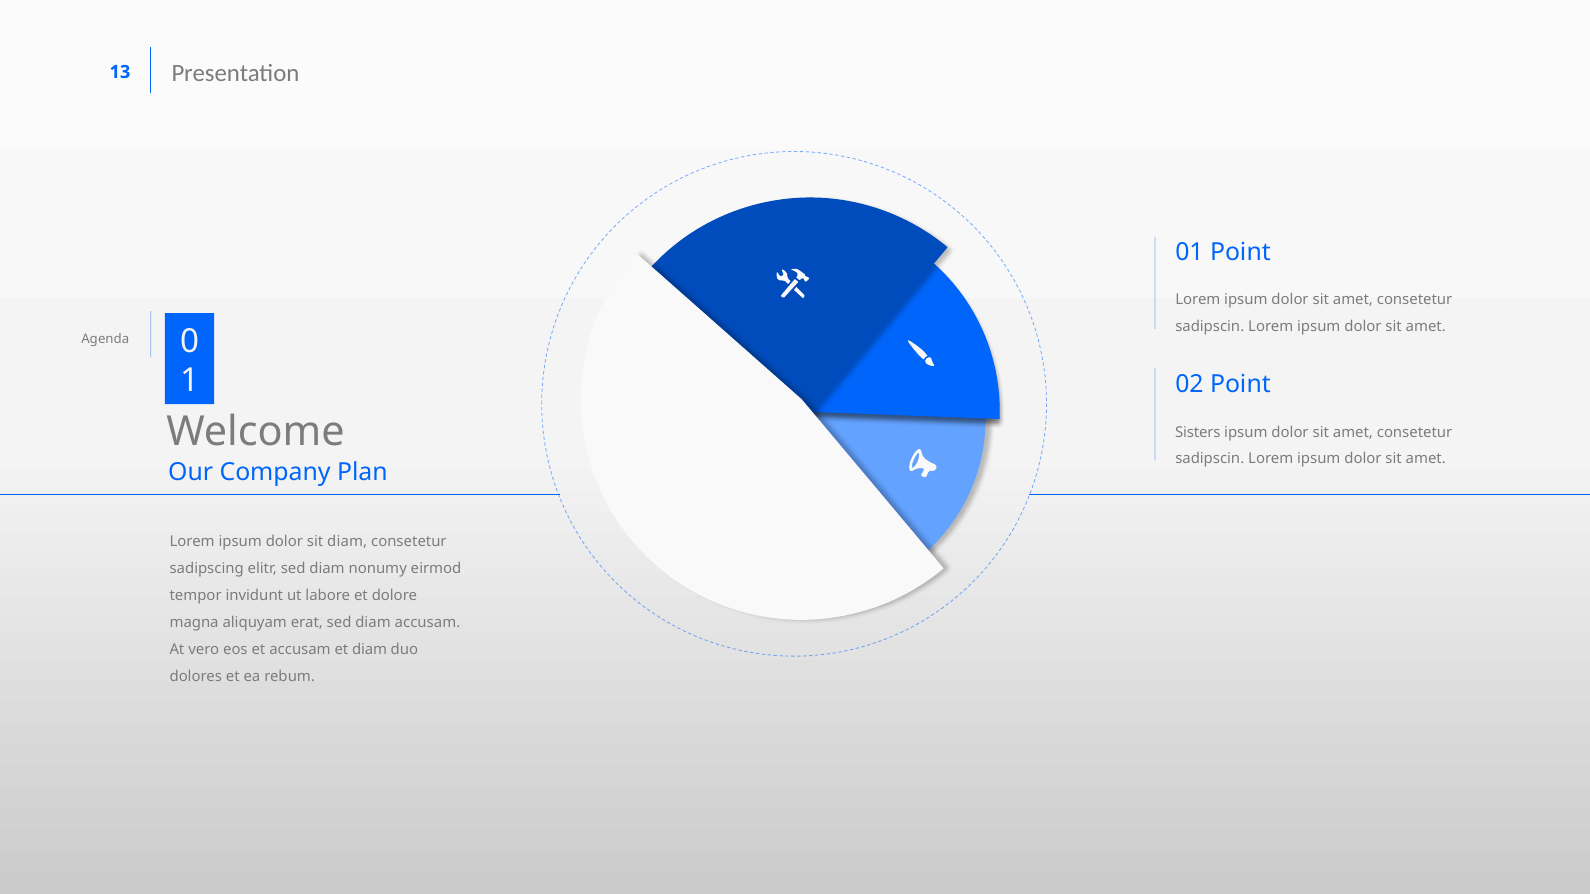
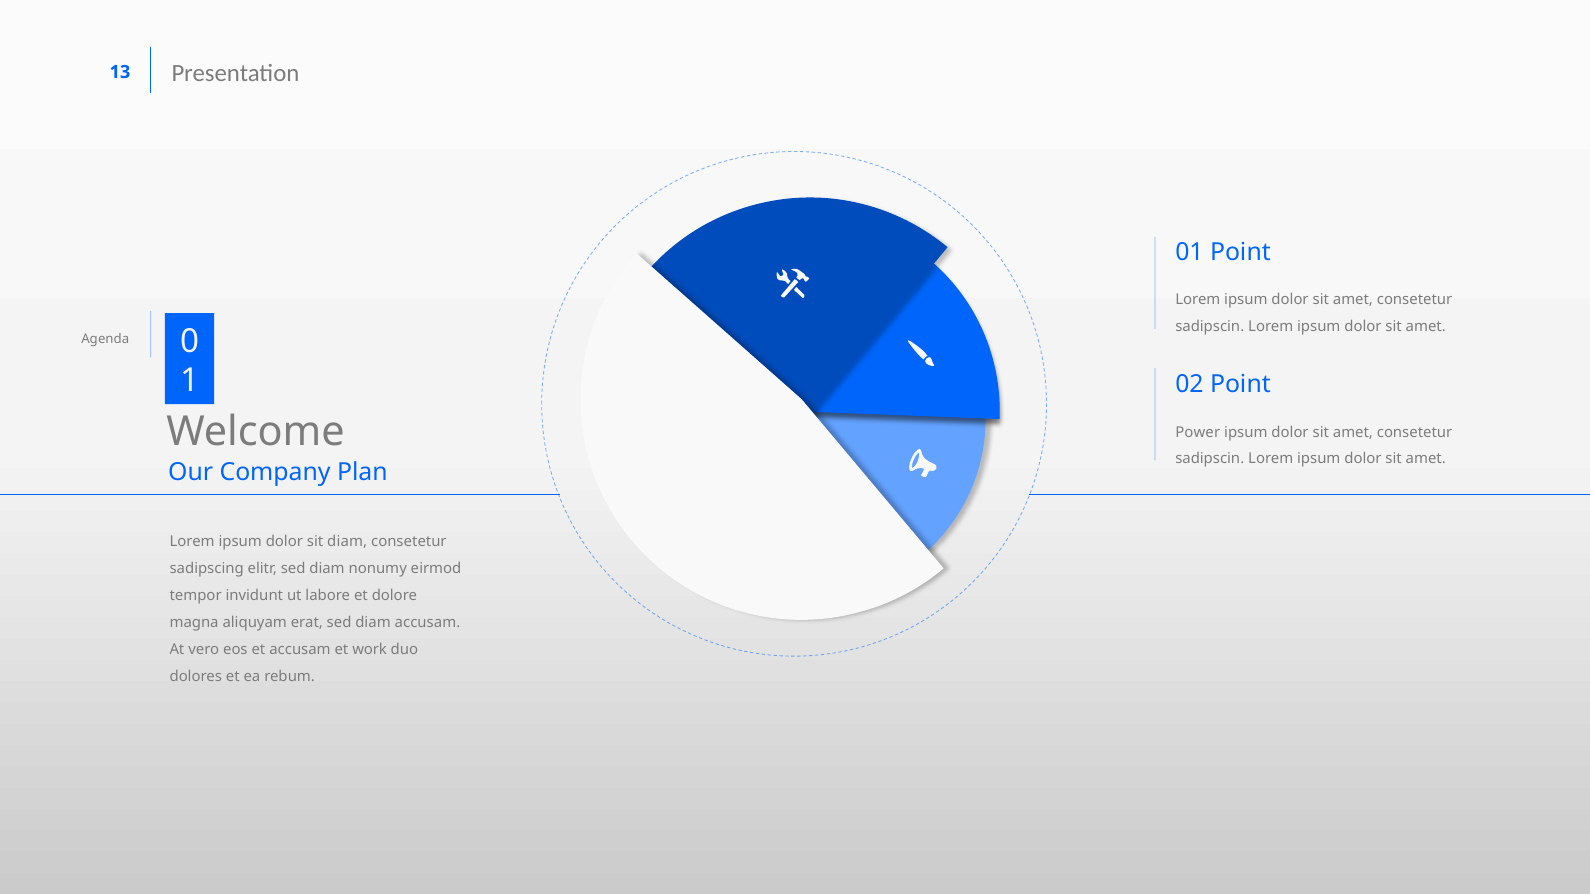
Sisters: Sisters -> Power (1198, 432)
et diam: diam -> work (370, 650)
